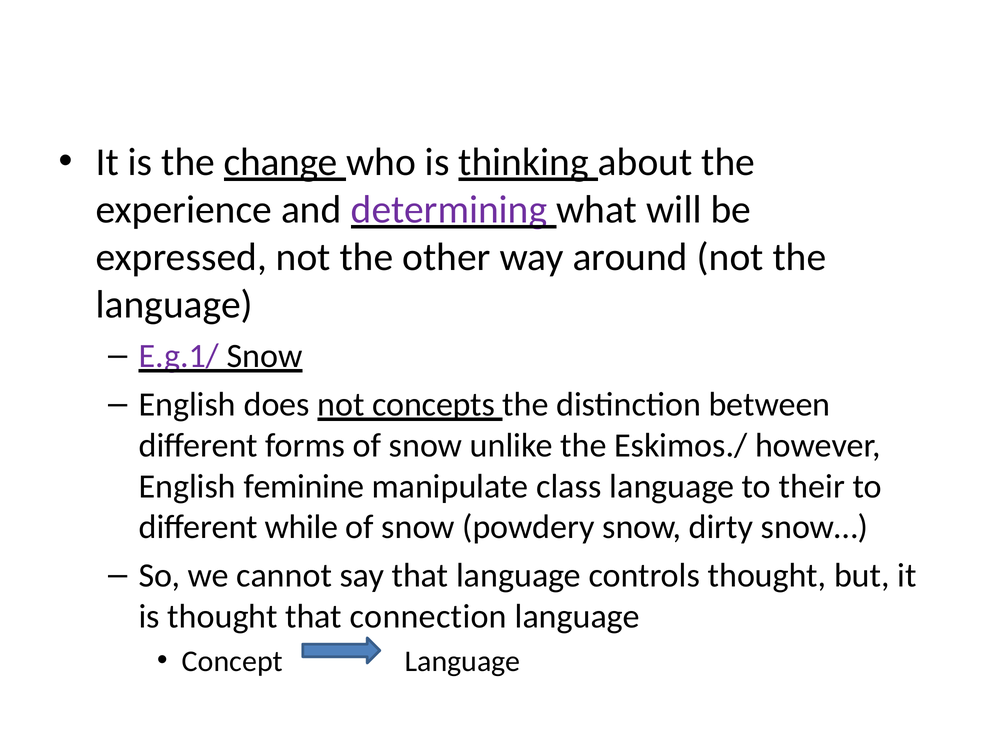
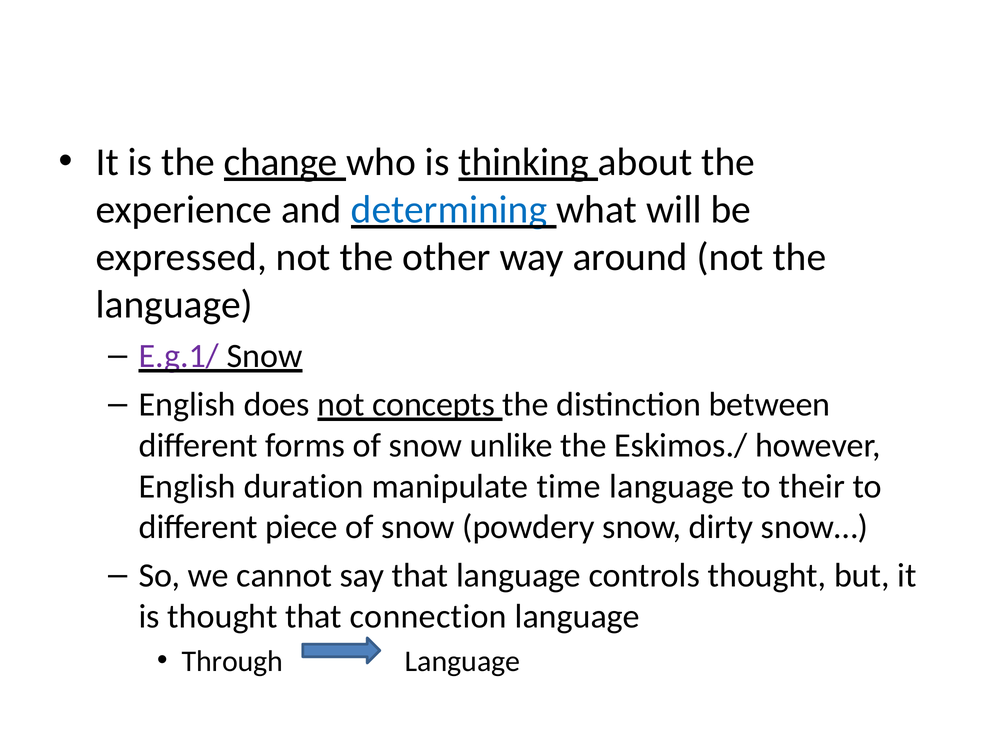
determining colour: purple -> blue (449, 210)
feminine: feminine -> duration (304, 487)
class: class -> time (569, 487)
while: while -> piece (302, 528)
Concept: Concept -> Through (232, 662)
